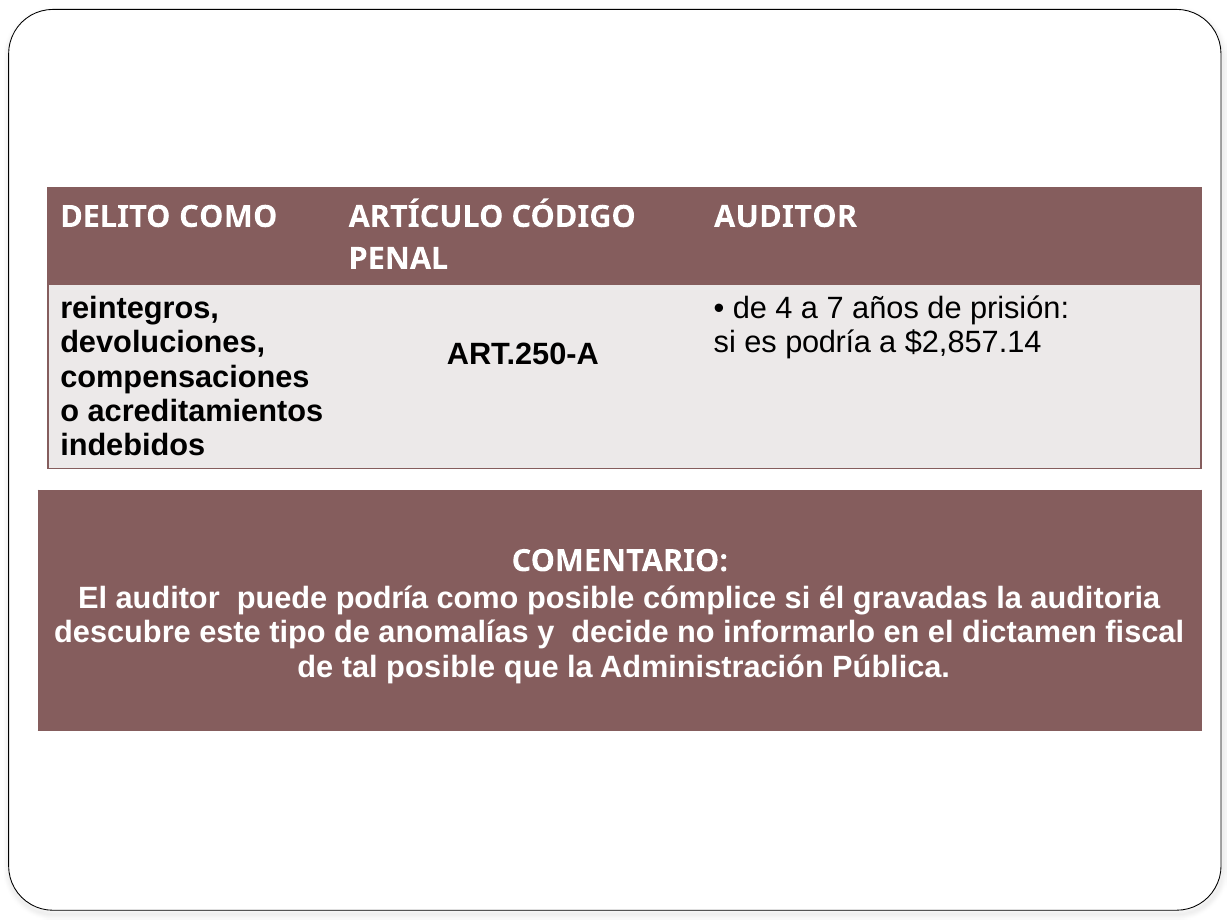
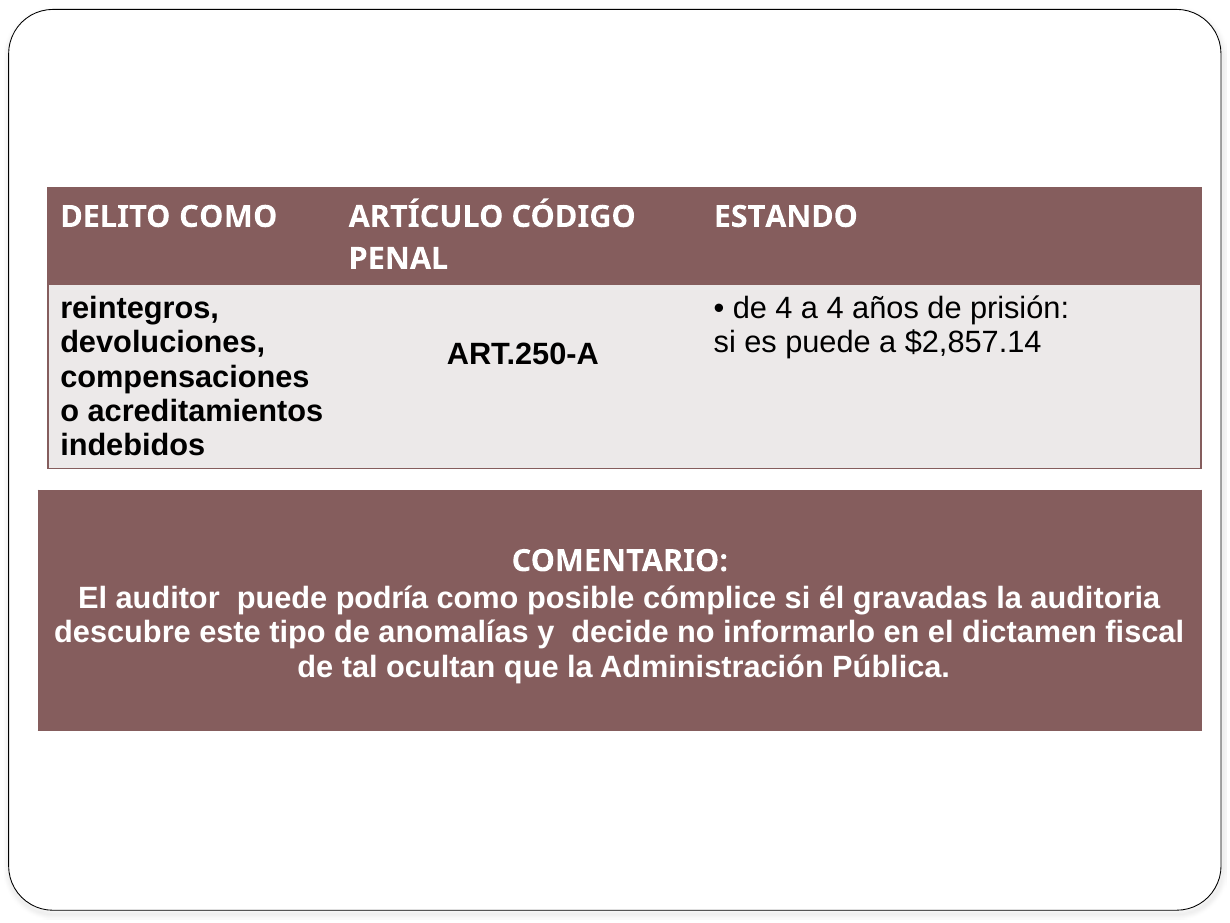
AUDITOR: AUDITOR -> ESTANDO (786, 217)
a 7: 7 -> 4 (835, 308)
es podría: podría -> puede (828, 342)
tal posible: posible -> ocultan (441, 666)
